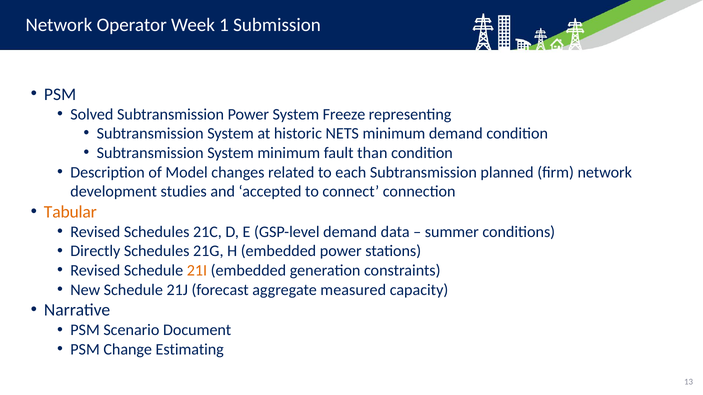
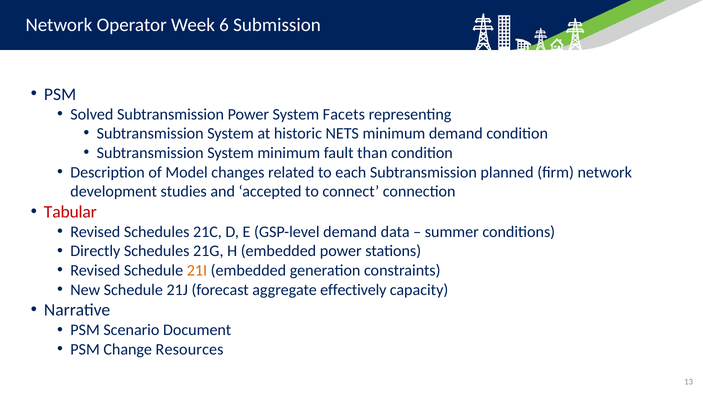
1: 1 -> 6 (224, 25)
Freeze: Freeze -> Facets (344, 114)
Tabular colour: orange -> red (70, 212)
measured: measured -> effectively (353, 290)
Estimating: Estimating -> Resources (190, 350)
